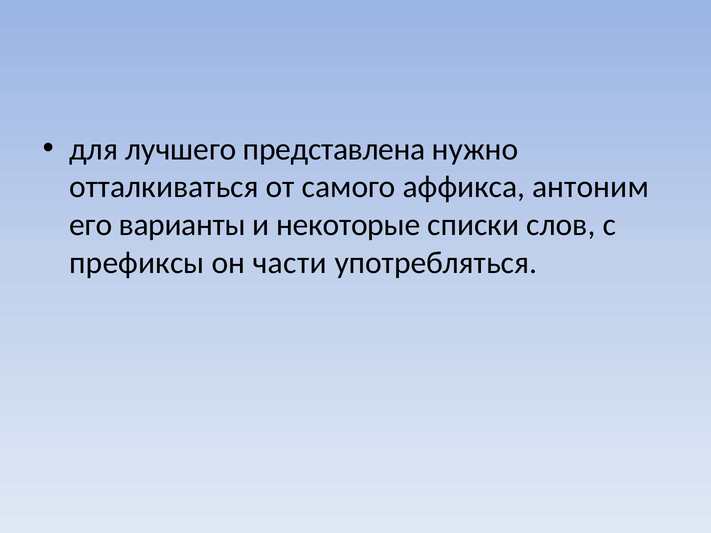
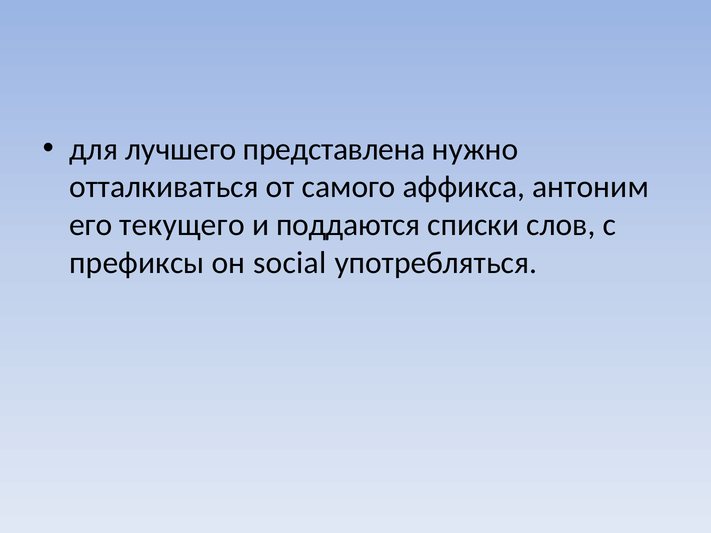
варианты: варианты -> текущего (182, 225)
некоторые: некоторые -> поддаются (348, 225)
части: части -> social (290, 263)
